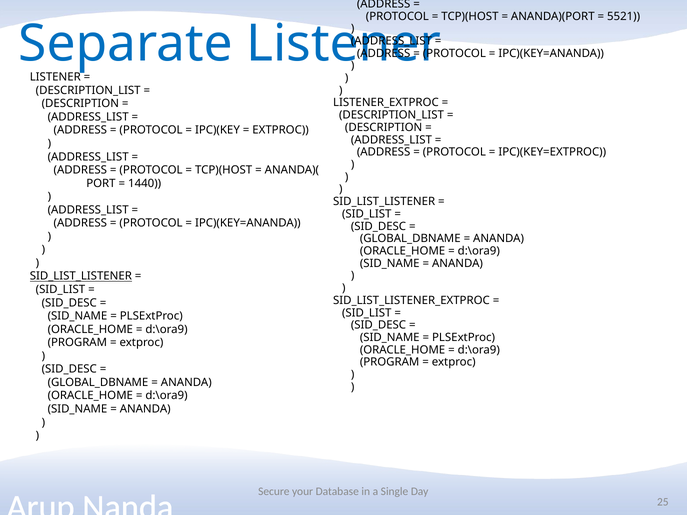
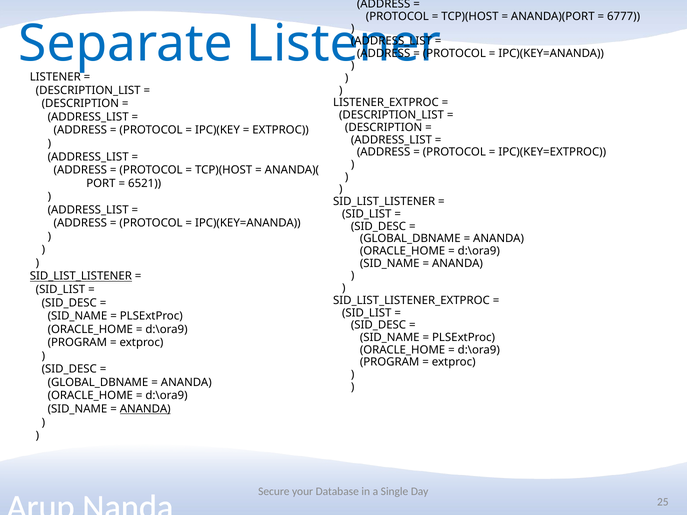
5521: 5521 -> 6777 (624, 16)
1440: 1440 -> 6521 (145, 183)
ANANDA underline: none -> present (145, 409)
